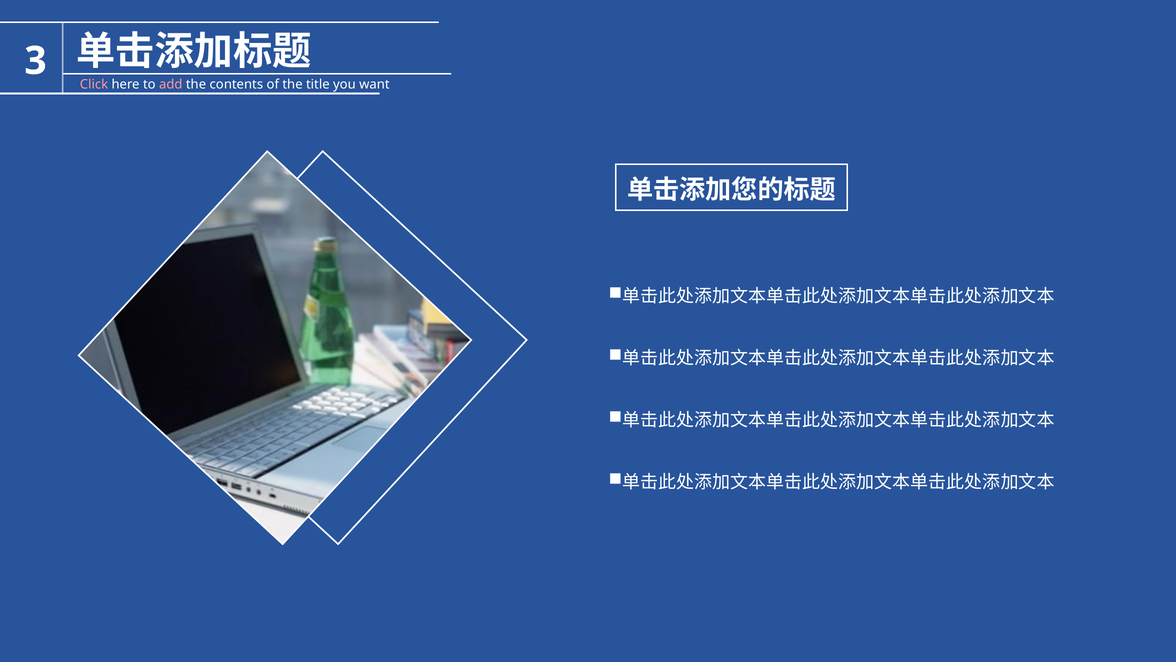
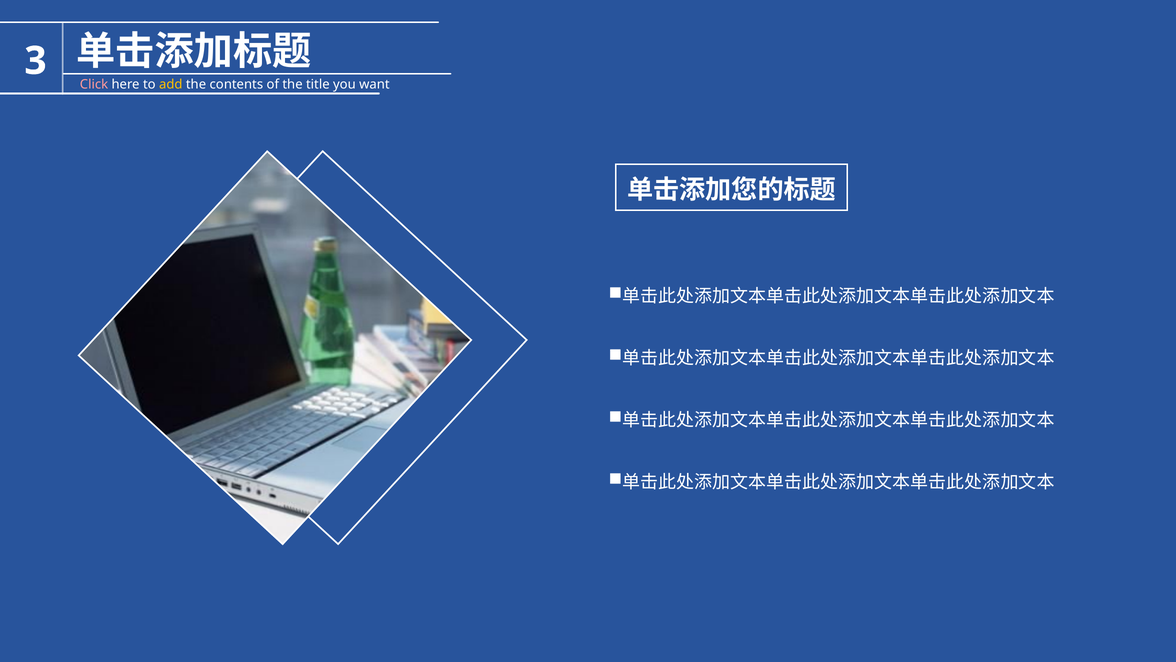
add colour: pink -> yellow (171, 84)
